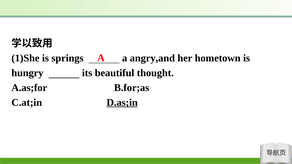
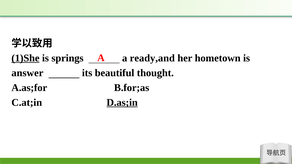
1)She underline: none -> present (25, 58)
angry,and: angry,and -> ready,and (152, 58)
hungry: hungry -> answer (27, 73)
